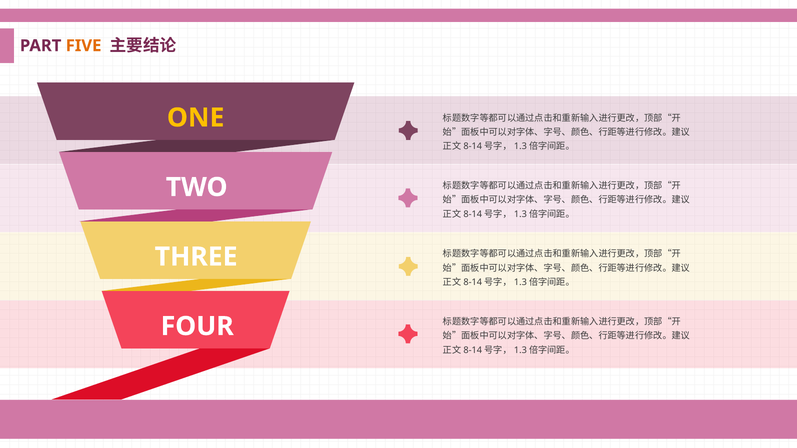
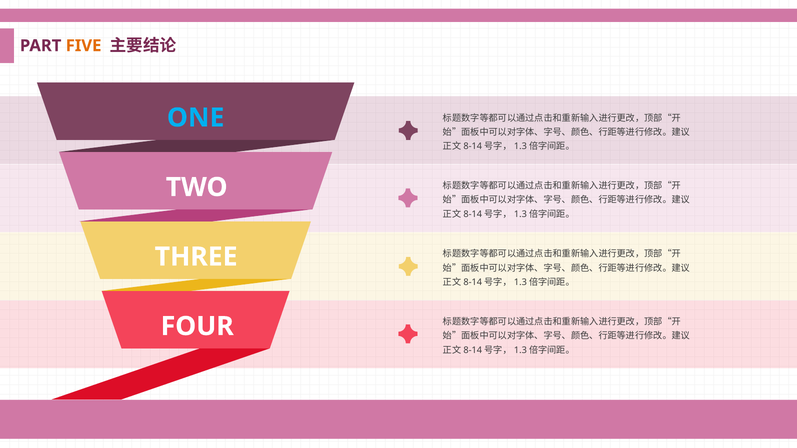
ONE colour: yellow -> light blue (196, 118)
